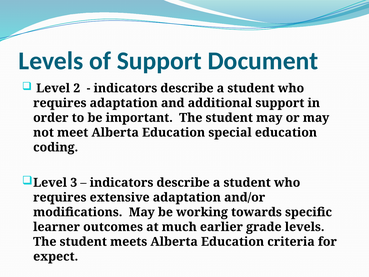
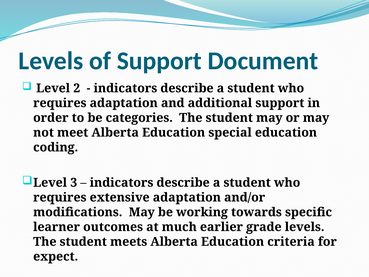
important: important -> categories (139, 118)
